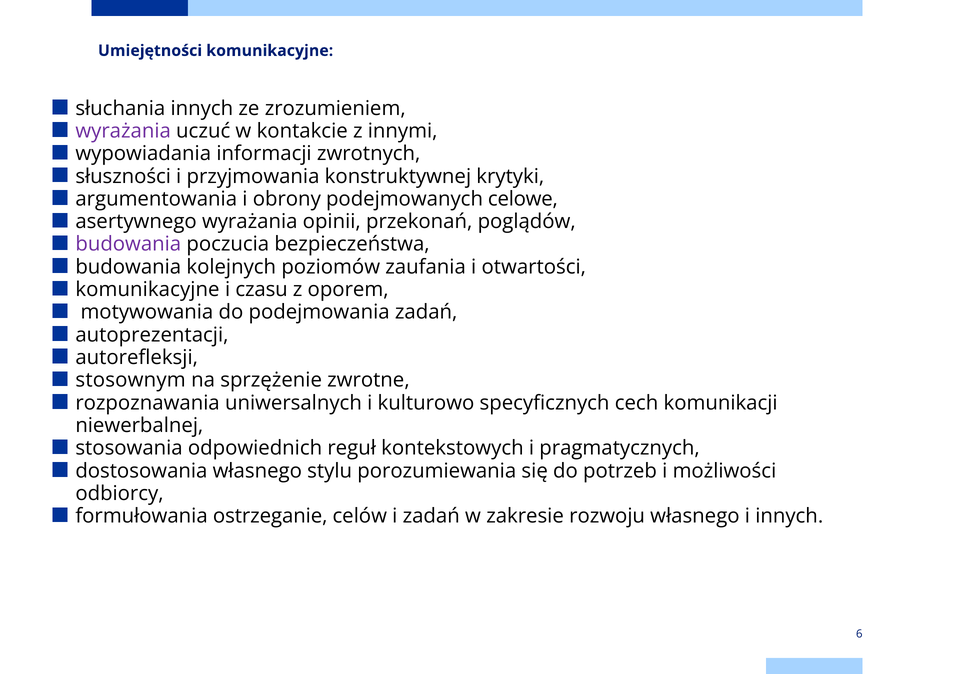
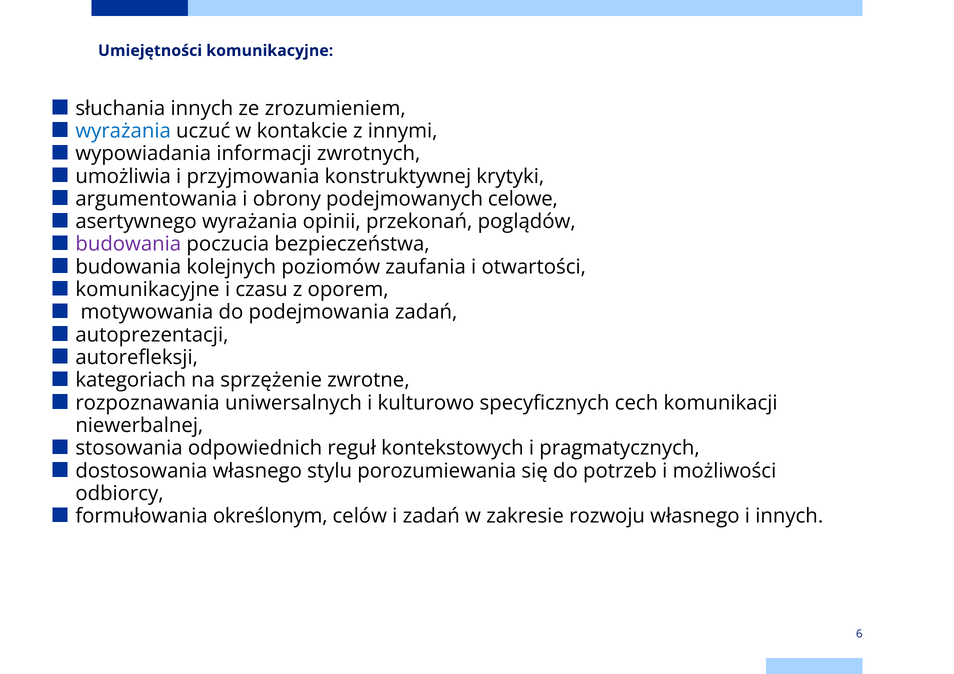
wyrażania colour: purple -> blue (123, 131)
słuszności: słuszności -> umożliwia (123, 176)
stosownym: stosownym -> kategoriach (131, 381)
ostrzeganie: ostrzeganie -> określonym (270, 517)
